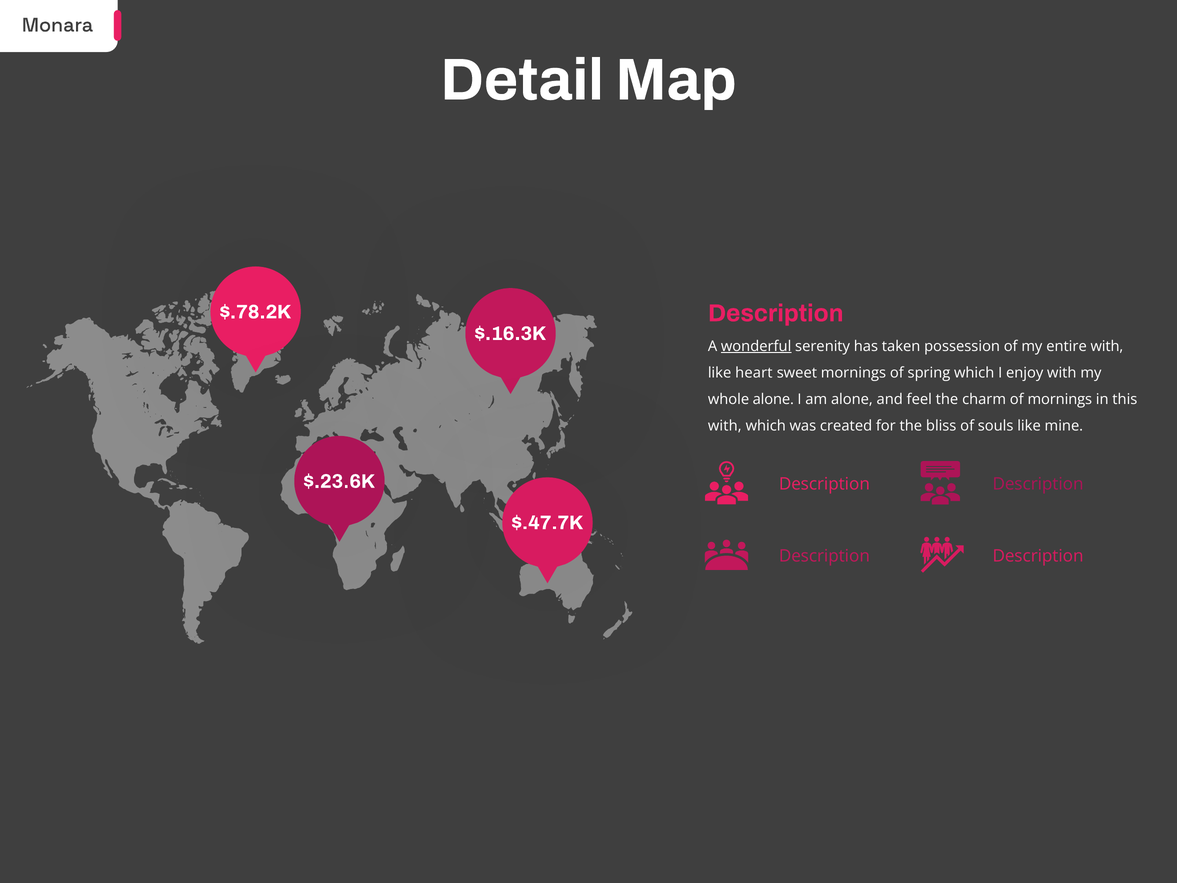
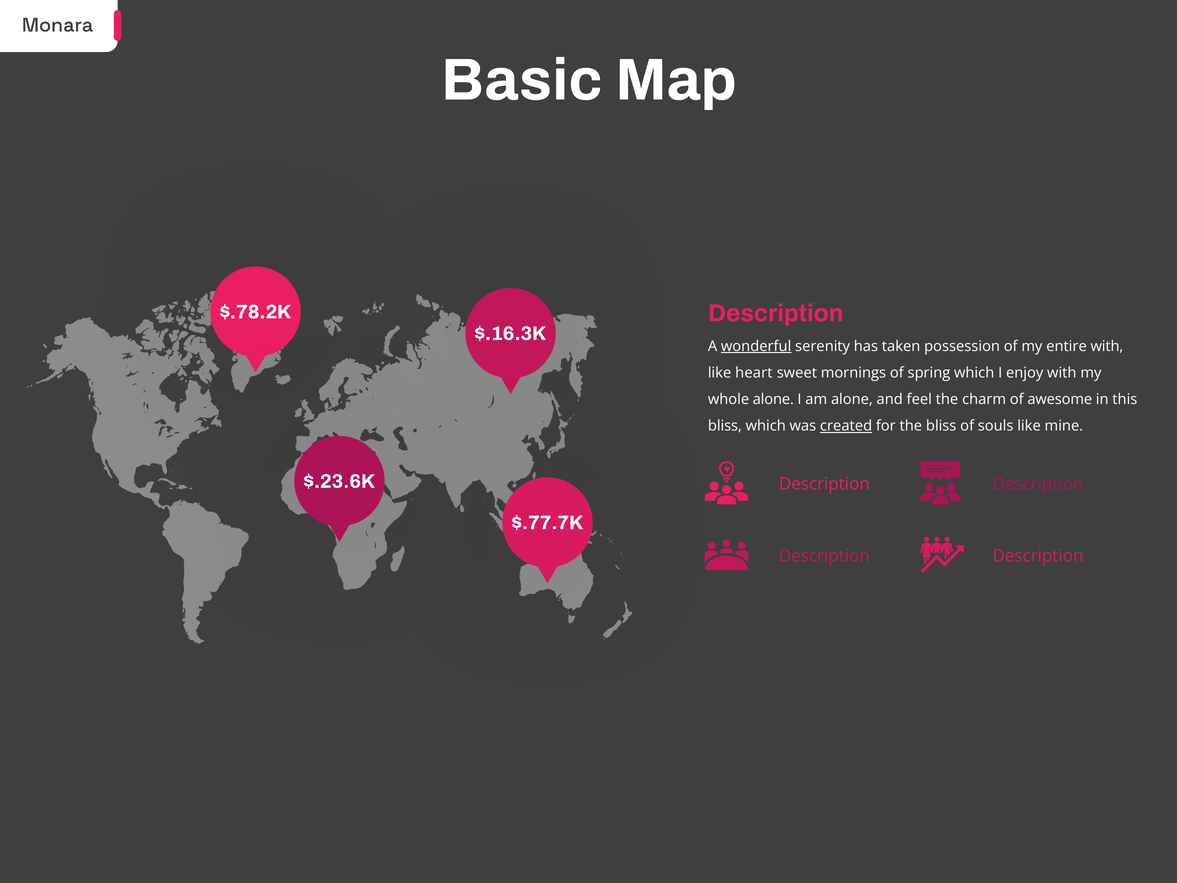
Detail: Detail -> Basic (522, 80)
of mornings: mornings -> awesome (1060, 399)
with: with -> bliss (725, 426)
created underline: none -> present (846, 426)
$.47.7K: $.47.7K -> $.77.7K (547, 523)
